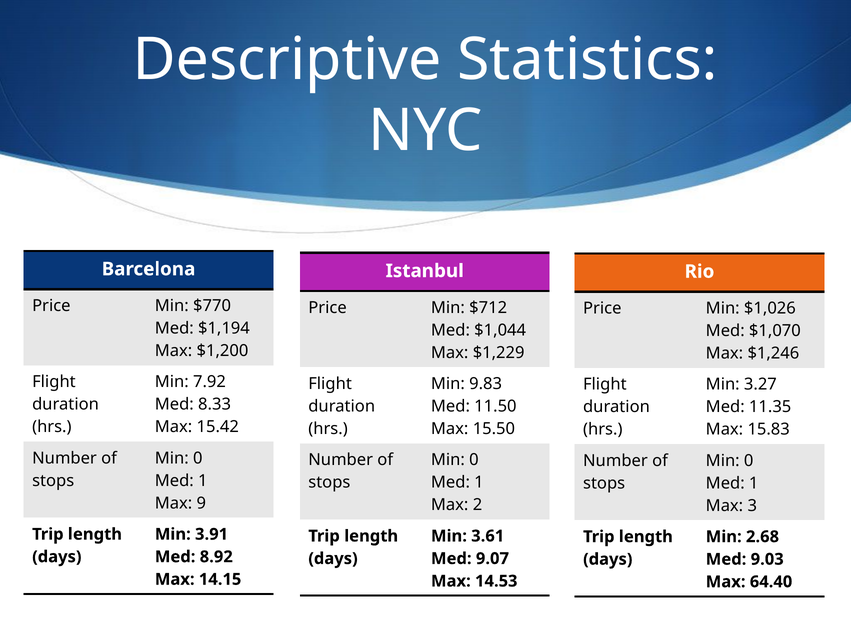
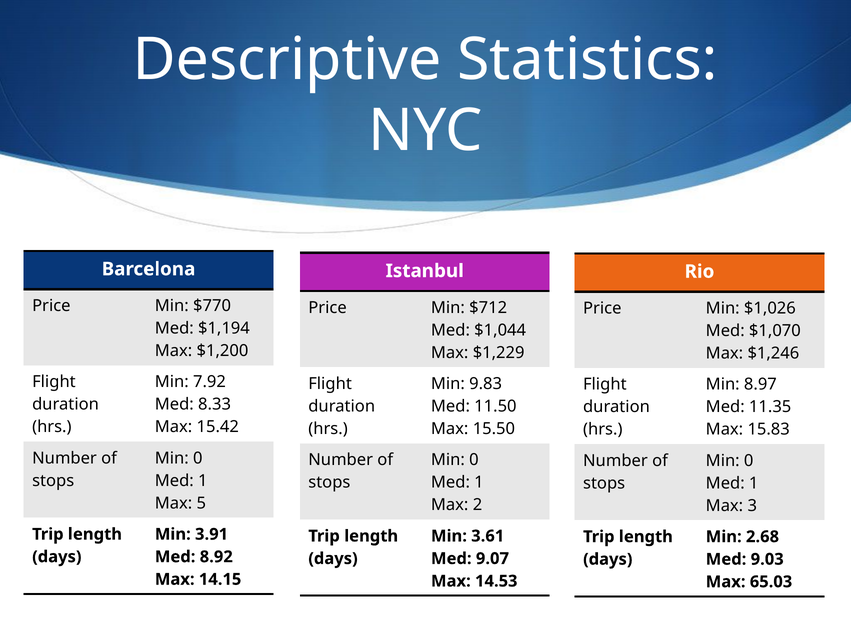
3.27: 3.27 -> 8.97 (760, 385)
9: 9 -> 5 (201, 503)
64.40: 64.40 -> 65.03 (771, 582)
